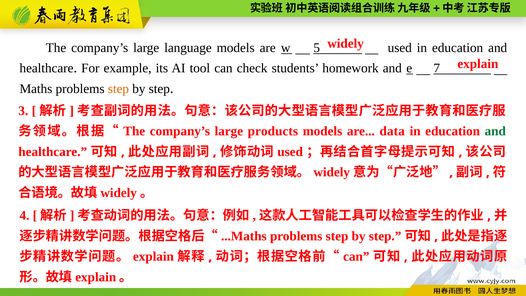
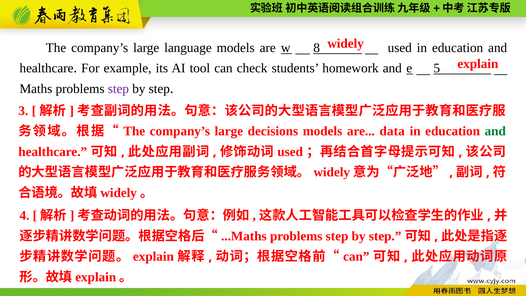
5: 5 -> 8 (317, 48)
7: 7 -> 5 (437, 68)
step colour: orange -> purple (118, 89)
products: products -> decisions (273, 131)
